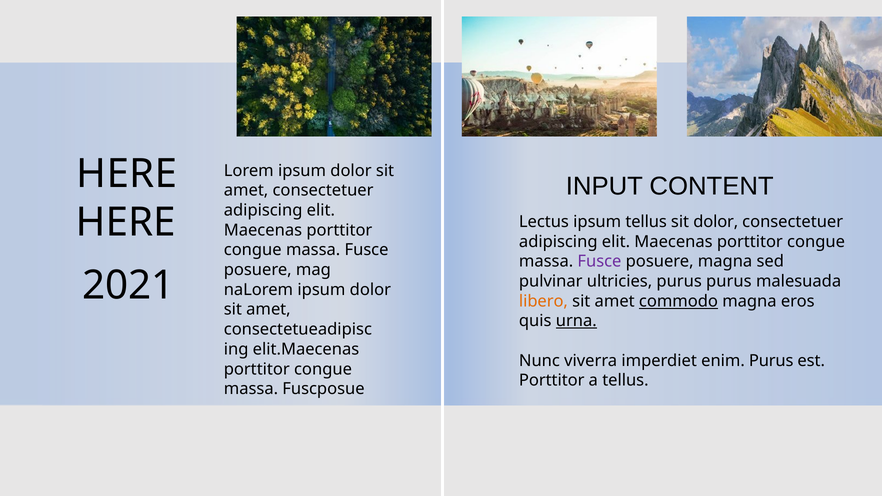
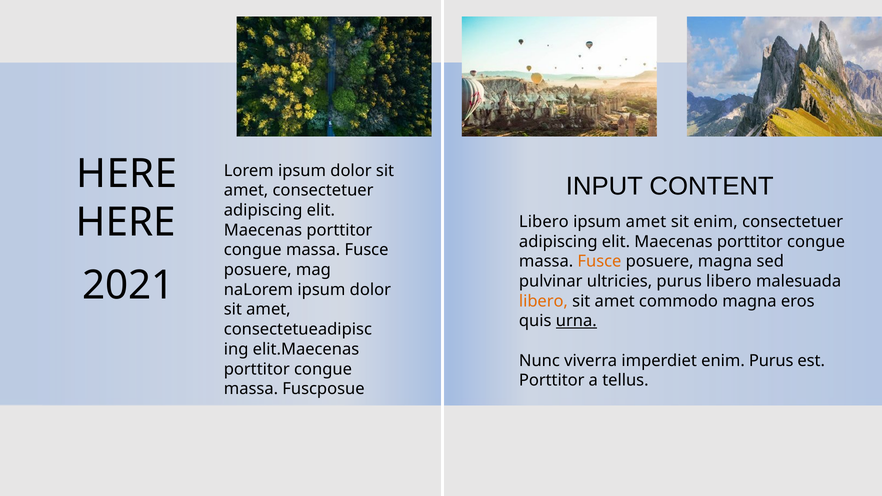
Lectus: Lectus -> Libero (544, 222)
ipsum tellus: tellus -> amet (646, 222)
sit dolor: dolor -> enim (716, 222)
Fusce colour: purple -> orange (599, 262)
purus purus: purus -> libero (729, 281)
commodo underline: present -> none (678, 301)
